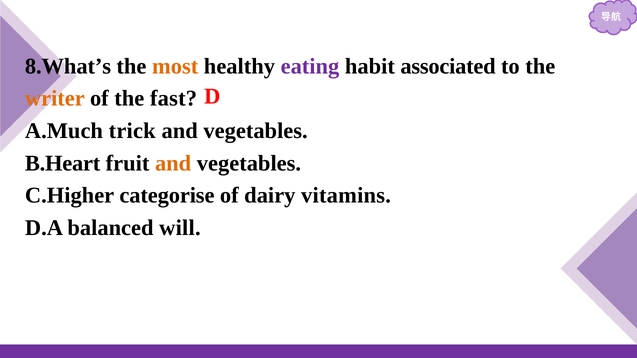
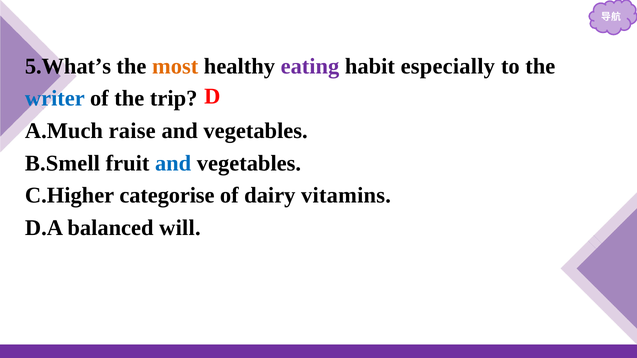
8.What’s: 8.What’s -> 5.What’s (68, 66)
associated: associated -> especially (448, 66)
writer colour: orange -> blue (55, 99)
fast: fast -> trip (174, 99)
trick: trick -> raise (132, 131)
B.Heart: B.Heart -> B.Smell (62, 163)
and colour: orange -> blue (173, 163)
